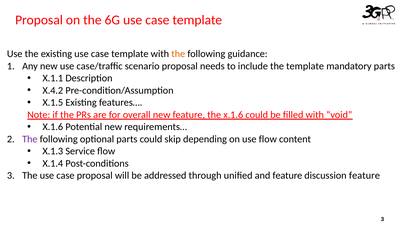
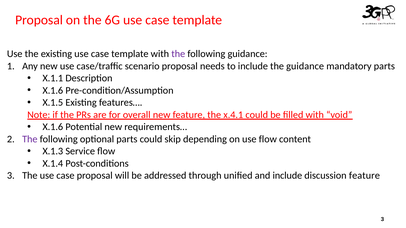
the colour: orange -> purple (178, 54)
the template: template -> guidance (305, 66)
X.4.2: X.4.2 -> X.1.6 (53, 91)
x.1.6: x.1.6 -> x.4.1 (233, 115)
and feature: feature -> include (287, 176)
